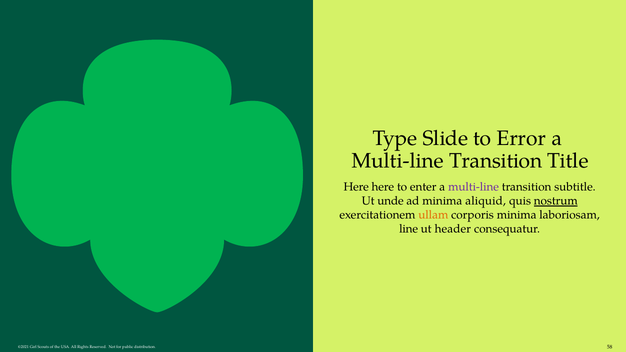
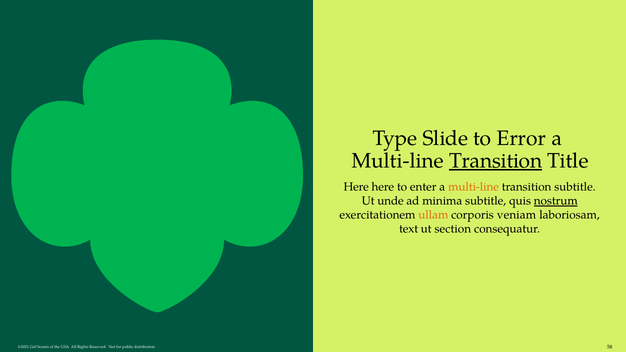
Transition underline: none -> present (496, 161)
multi-line colour: purple -> orange (474, 187)
minima aliquid: aliquid -> subtitle (486, 201)
corporis minima: minima -> veniam (517, 215)
line: line -> text (409, 229)
header: header -> section (453, 229)
